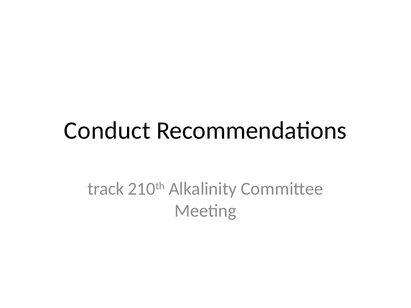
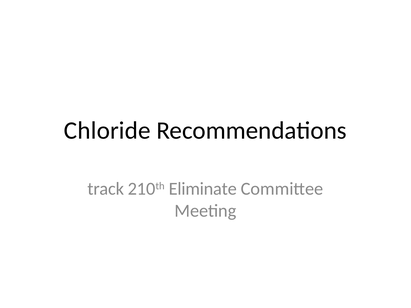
Conduct: Conduct -> Chloride (107, 131)
Alkalinity: Alkalinity -> Eliminate (203, 189)
